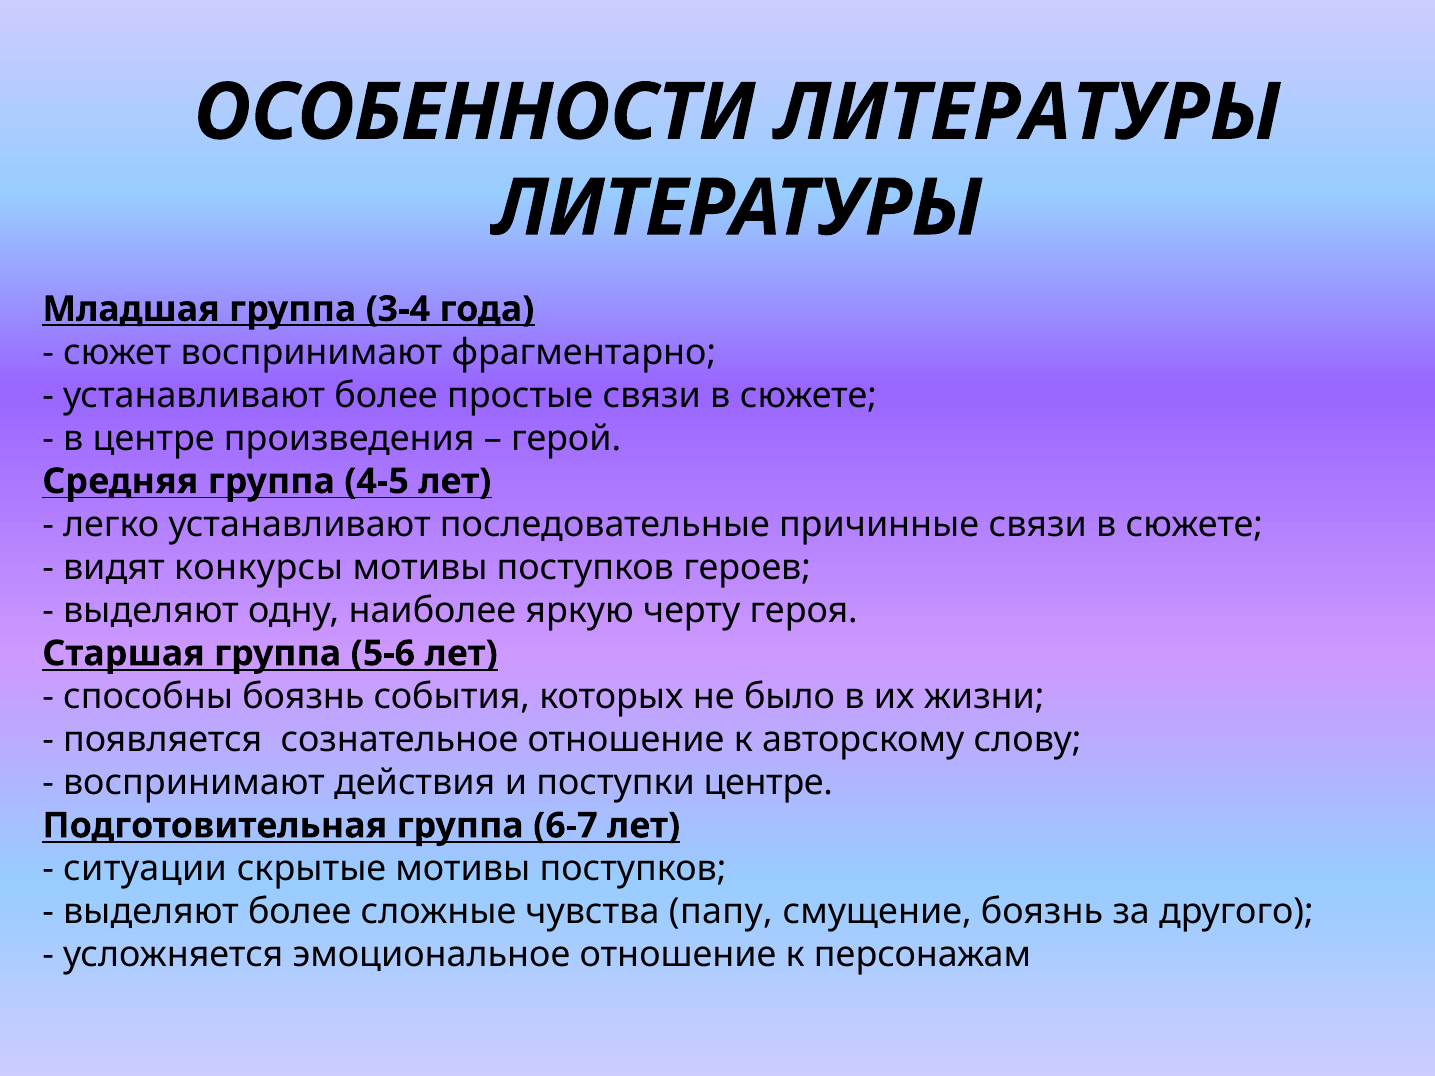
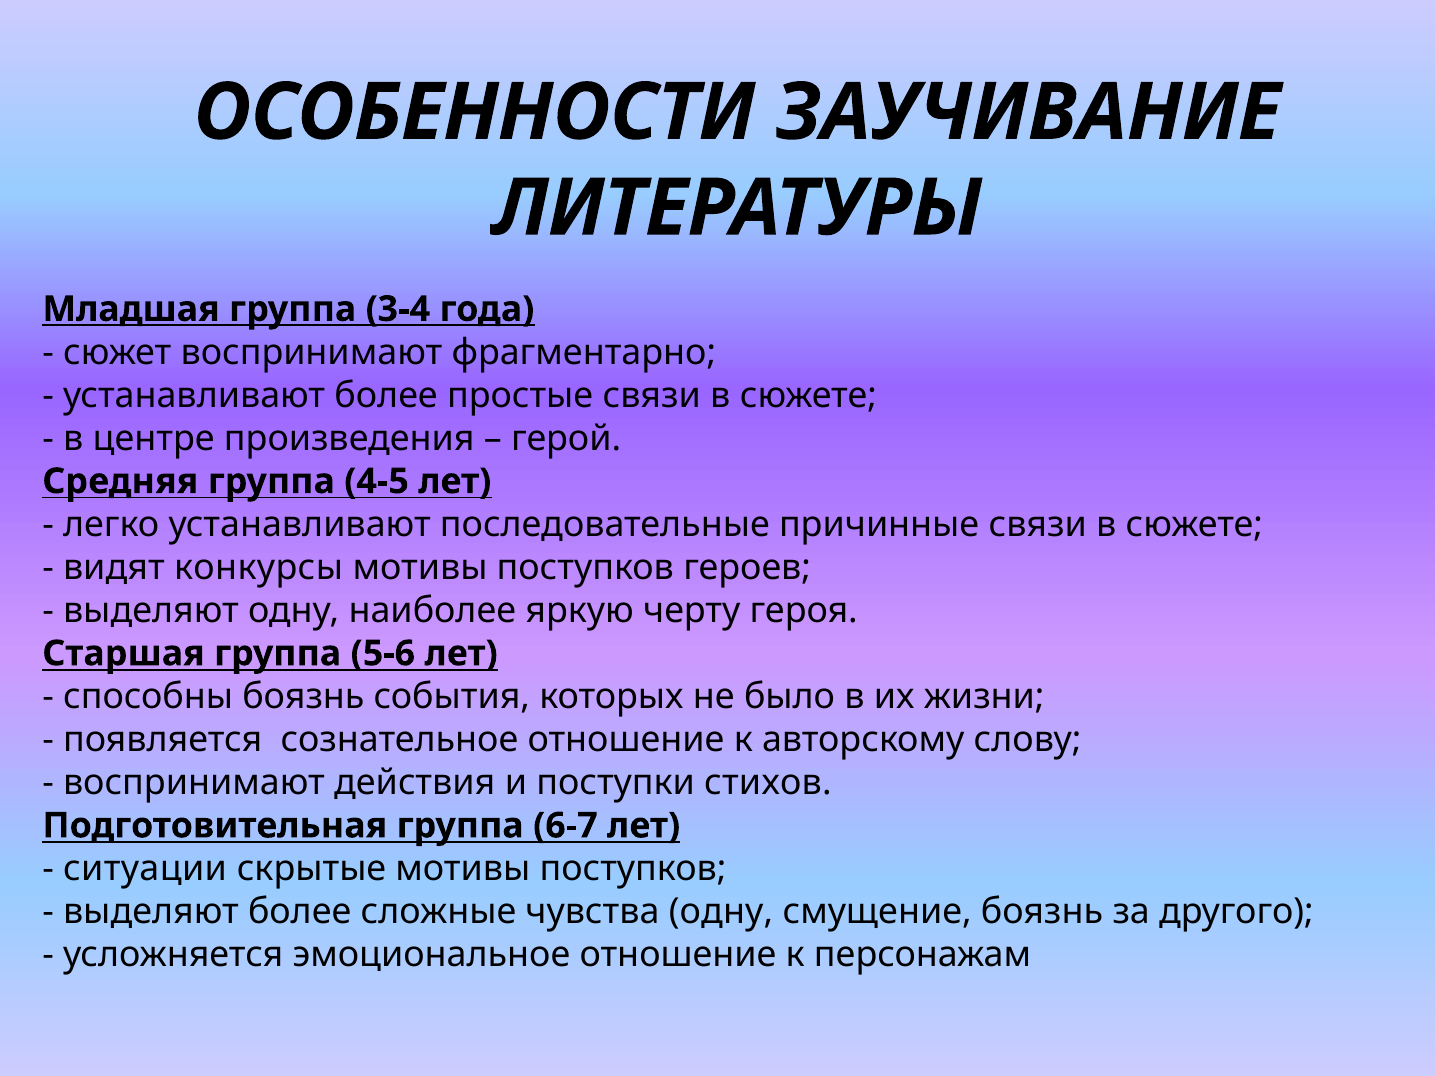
ОСОБЕННОСТИ ЛИТЕРАТУРЫ: ЛИТЕРАТУРЫ -> ЗАУЧИВАНИЕ (1028, 113)
поступки центре: центре -> стихов (768, 783)
чувства папу: папу -> одну (721, 912)
